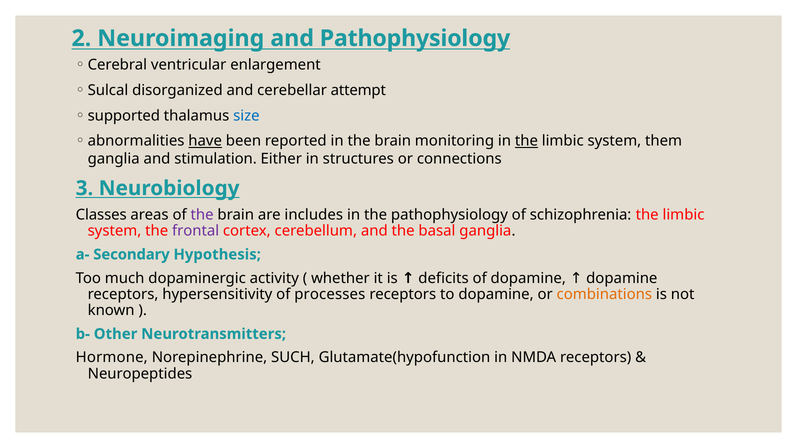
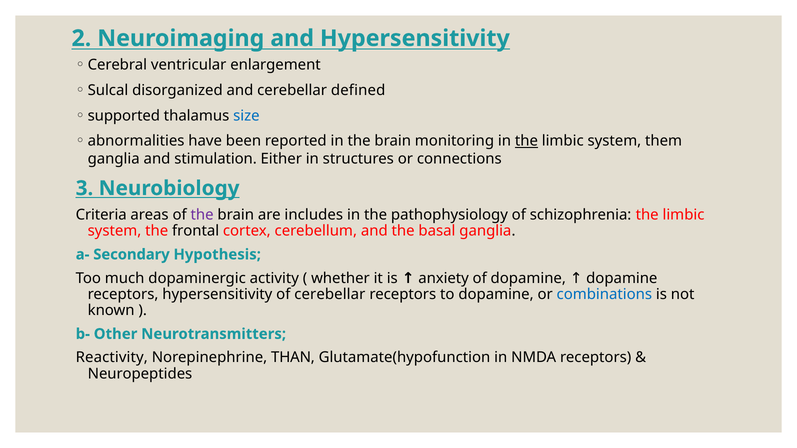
and Pathophysiology: Pathophysiology -> Hypersensitivity (415, 38)
attempt: attempt -> defined (358, 90)
have underline: present -> none (205, 141)
Classes: Classes -> Criteria (101, 215)
frontal colour: purple -> black (196, 231)
deficits: deficits -> anxiety (444, 278)
of processes: processes -> cerebellar (330, 294)
combinations colour: orange -> blue (604, 294)
Hormone: Hormone -> Reactivity (112, 358)
SUCH: SUCH -> THAN (293, 358)
